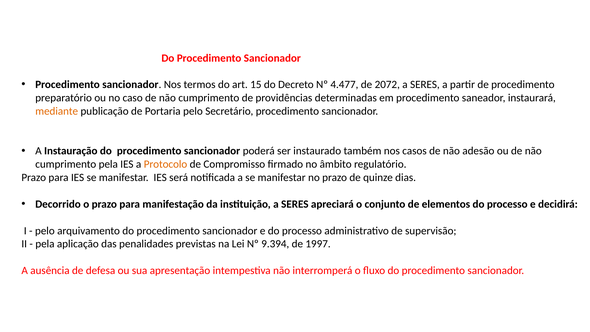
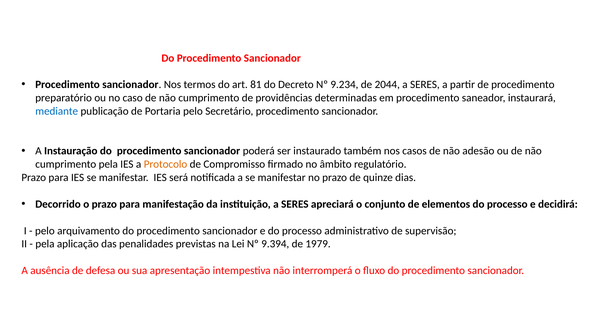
15: 15 -> 81 (256, 85)
4.477: 4.477 -> 9.234 (344, 85)
2072: 2072 -> 2044 (387, 85)
mediante colour: orange -> blue (57, 111)
1997: 1997 -> 1979 (318, 244)
